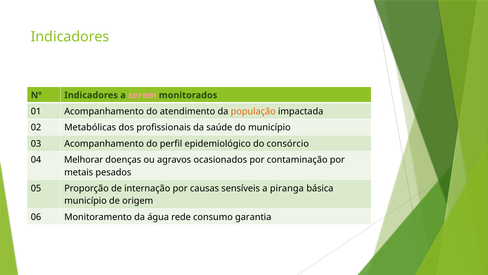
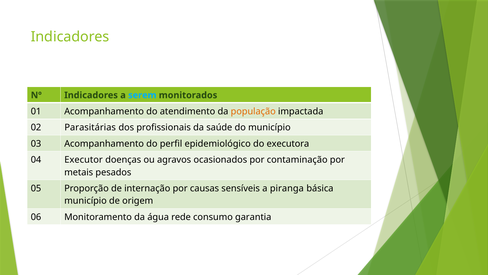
serem colour: pink -> light blue (142, 95)
Metabólicas: Metabólicas -> Parasitárias (90, 127)
consórcio: consórcio -> executora (288, 143)
Melhorar: Melhorar -> Executor (84, 160)
